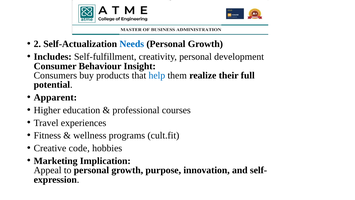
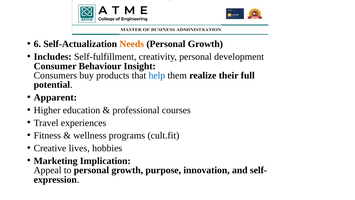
2: 2 -> 6 (37, 44)
Needs colour: blue -> orange (132, 44)
code: code -> lives (79, 148)
